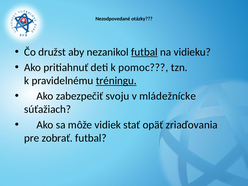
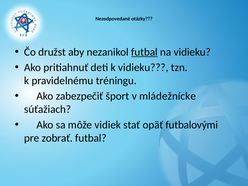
k pomoc: pomoc -> vidieku (143, 67)
tréningu underline: present -> none (116, 81)
svoju: svoju -> šport (117, 96)
zriaďovania: zriaďovania -> futbalovými (192, 125)
